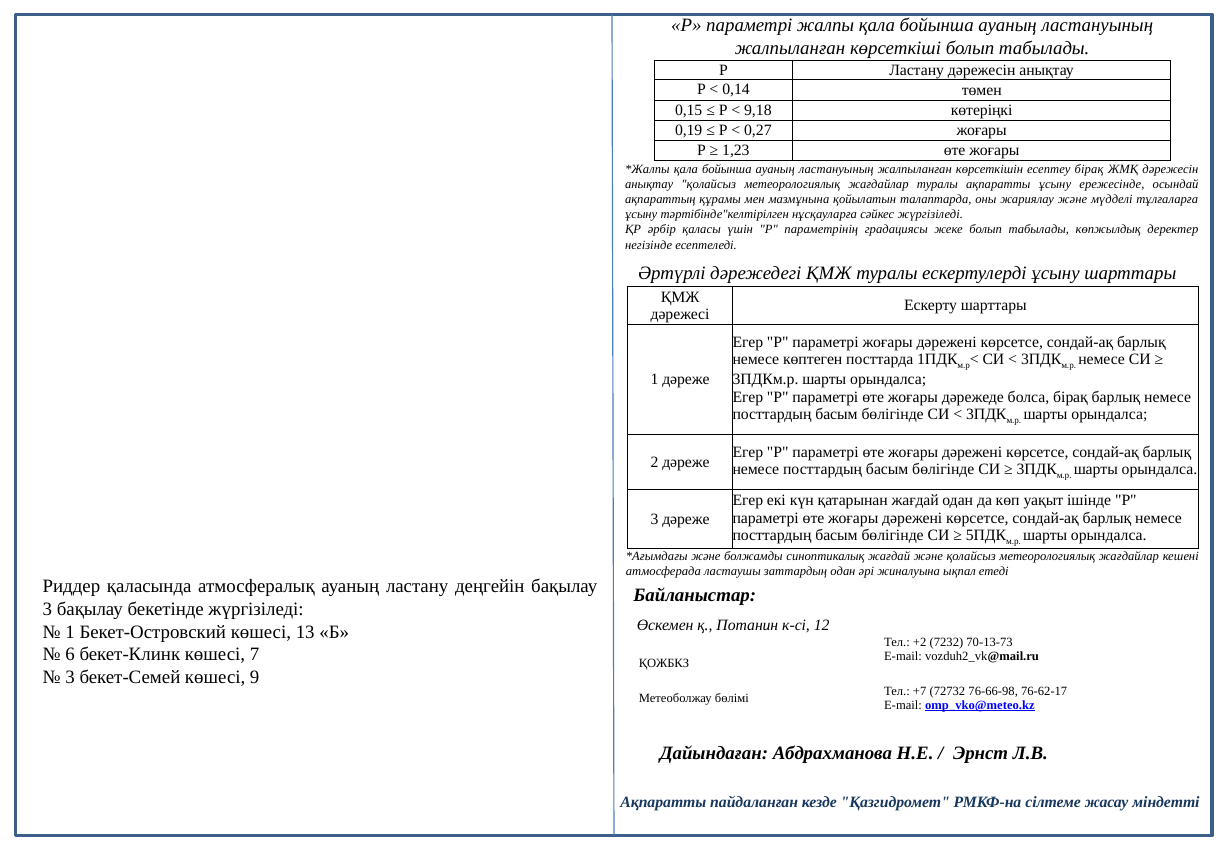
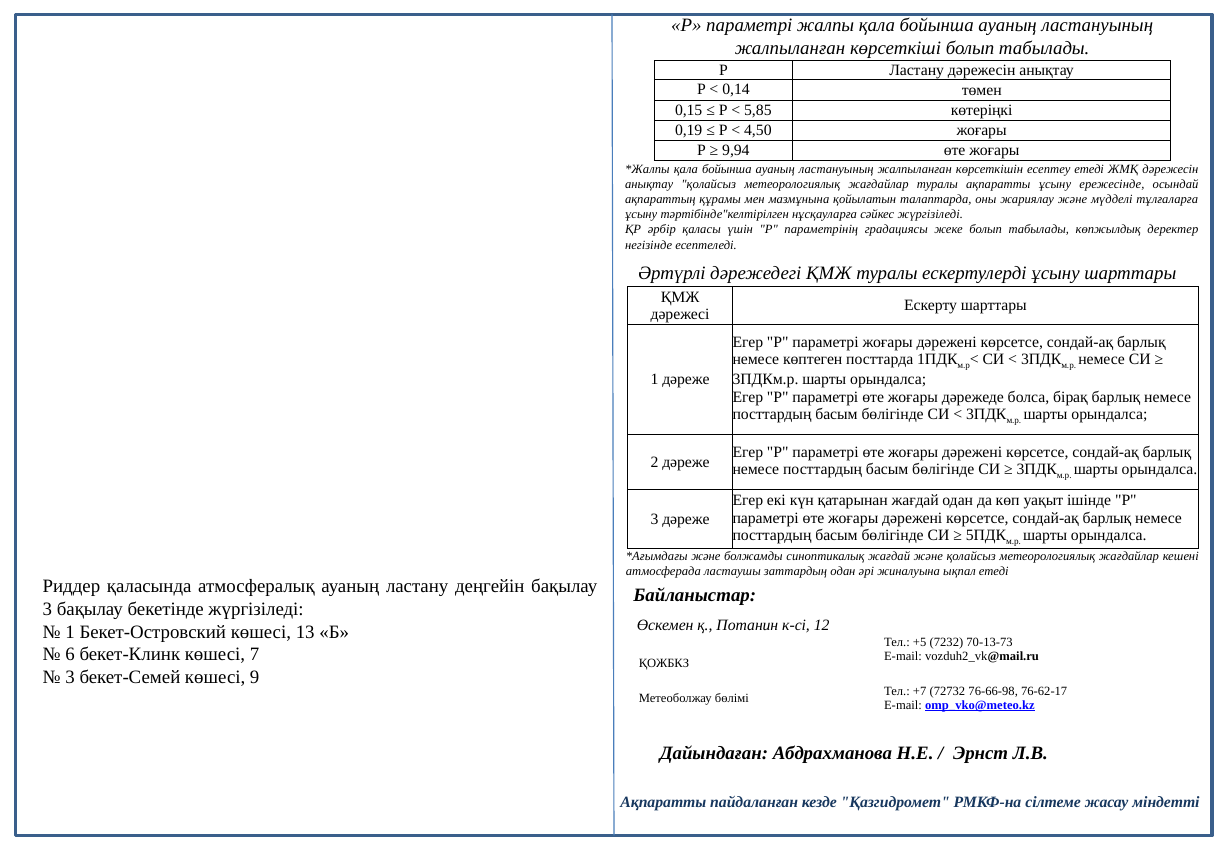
9,18: 9,18 -> 5,85 (758, 110)
0,27: 0,27 -> 4,50 (758, 130)
1,23: 1,23 -> 9,94 (736, 151)
есептеу бірақ: бірақ -> етеді (1089, 170)
+2: +2 -> +5 (920, 642)
